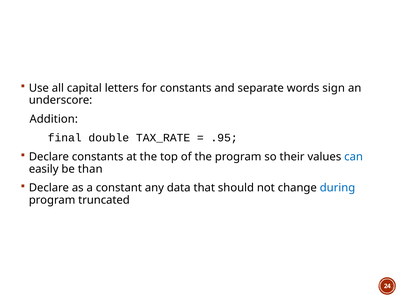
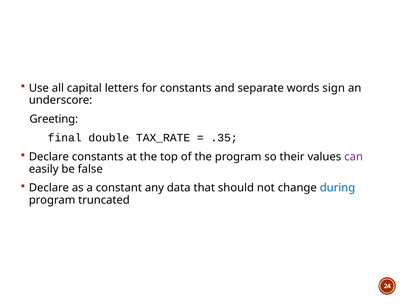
Addition: Addition -> Greeting (54, 119)
.95: .95 -> .35 (224, 138)
can colour: blue -> purple (354, 157)
than: than -> false (90, 169)
